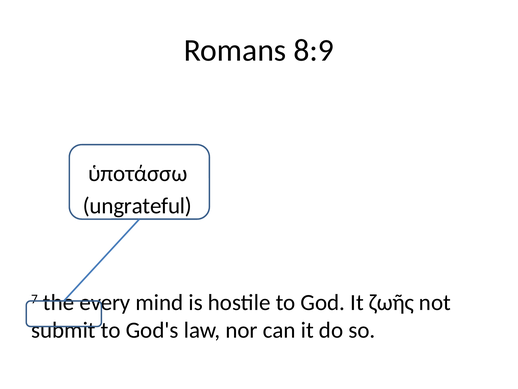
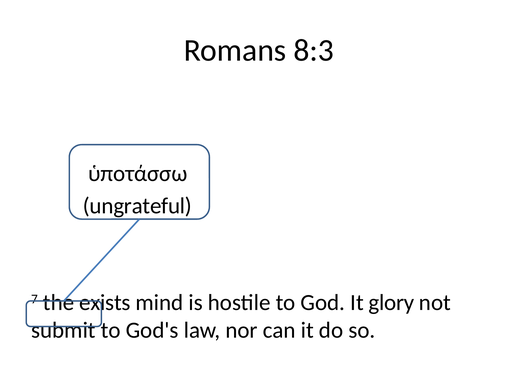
8:9: 8:9 -> 8:3 (314, 50)
every: every -> exists (105, 302)
ζωῆς: ζωῆς -> glory (392, 302)
